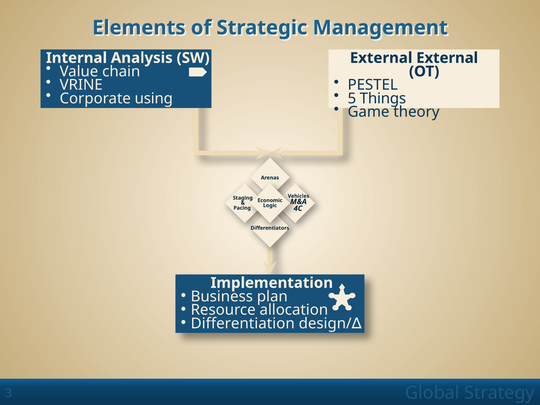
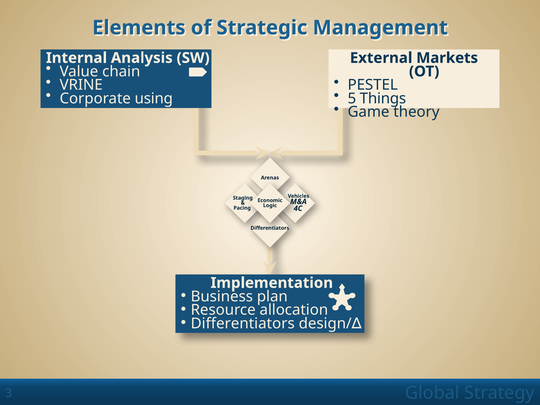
External External: External -> Markets (447, 58)
Differentiation: Differentiation -> Differentiators (243, 323)
